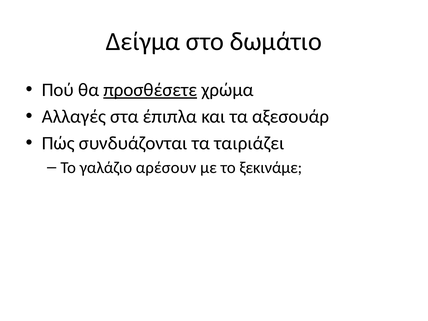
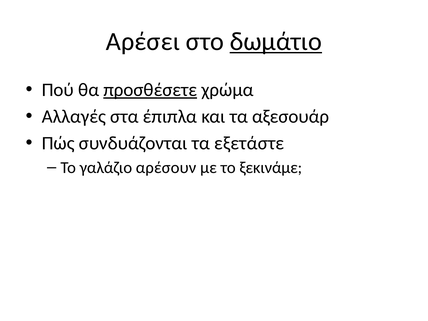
Δείγμα: Δείγμα -> Αρέσει (143, 41)
δωμάτιο underline: none -> present (276, 41)
ταιριάζει: ταιριάζει -> εξετάστε (249, 143)
